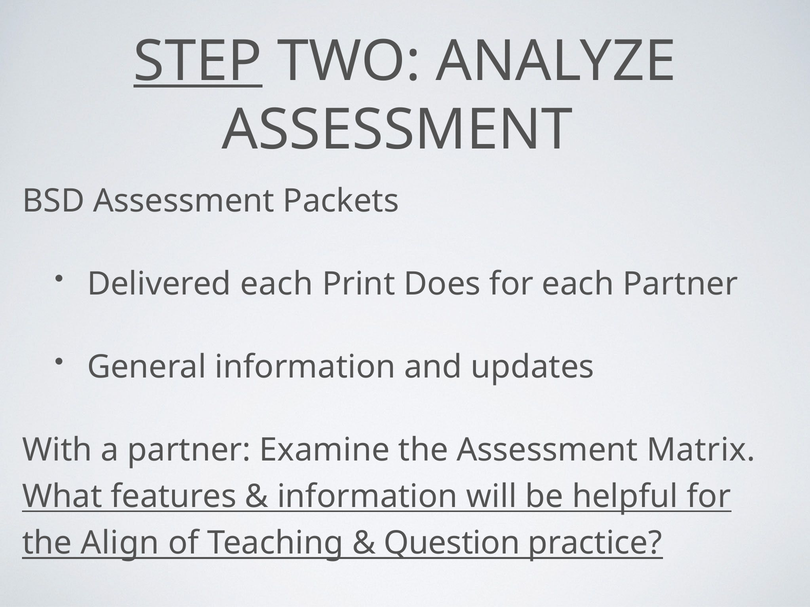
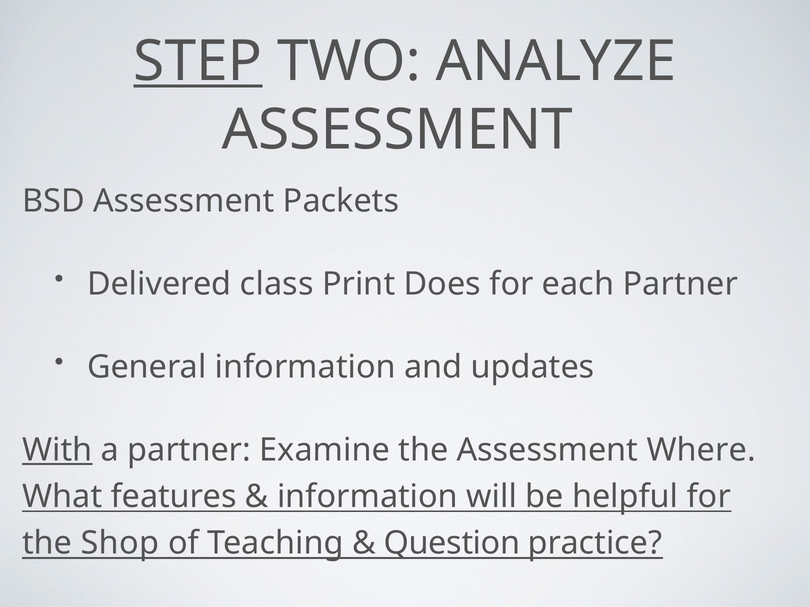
Delivered each: each -> class (277, 284)
With underline: none -> present (57, 450)
Matrix: Matrix -> Where (701, 450)
Align: Align -> Shop (120, 544)
